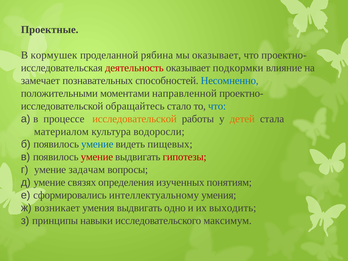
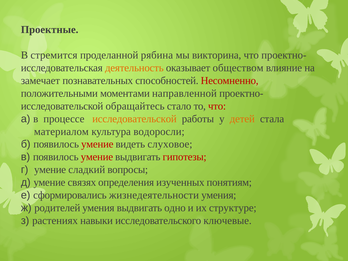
кормушек: кормушек -> стремится (54, 55)
мы оказывает: оказывает -> викторина (217, 55)
деятельность colour: red -> orange (134, 68)
подкормки: подкормки -> обществом (238, 68)
Несомненно colour: blue -> red (230, 81)
что colour: blue -> red (217, 106)
умение colour: blue -> red (97, 144)
пищевых: пищевых -> слуховое (170, 144)
задачам: задачам -> сладкий (87, 170)
интеллектуальному: интеллектуальному -> жизнедеятельности (154, 195)
возникает: возникает -> родителей (57, 208)
выходить: выходить -> структуре (233, 208)
принципы: принципы -> растениях (55, 221)
максимум: максимум -> ключевые (228, 221)
